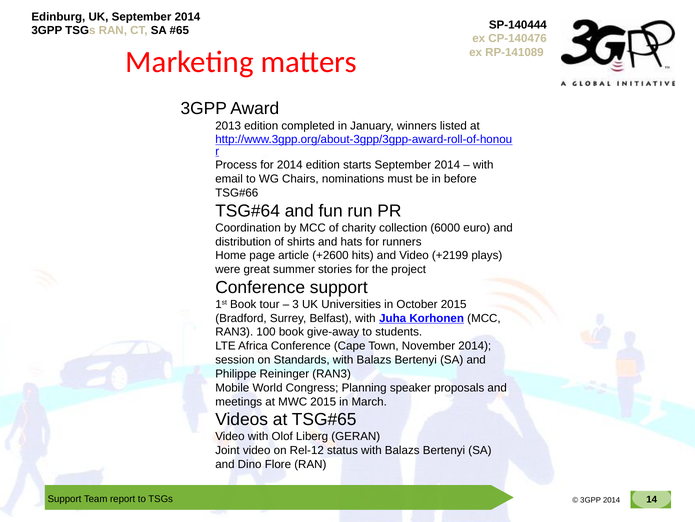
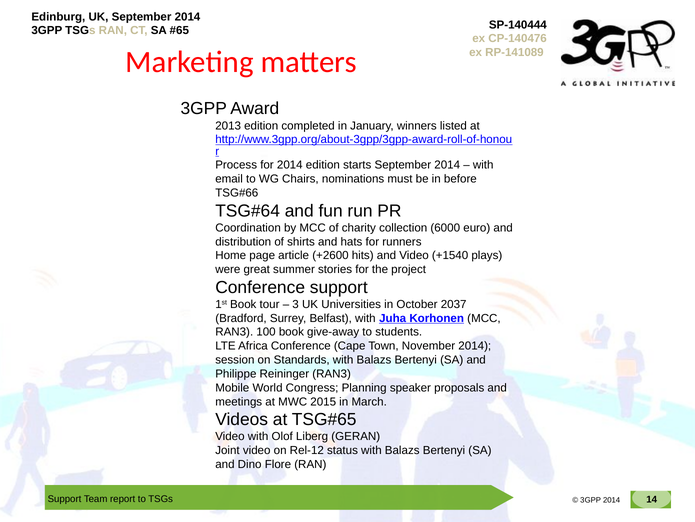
+2199: +2199 -> +1540 (450, 255)
October 2015: 2015 -> 2037 (454, 304)
